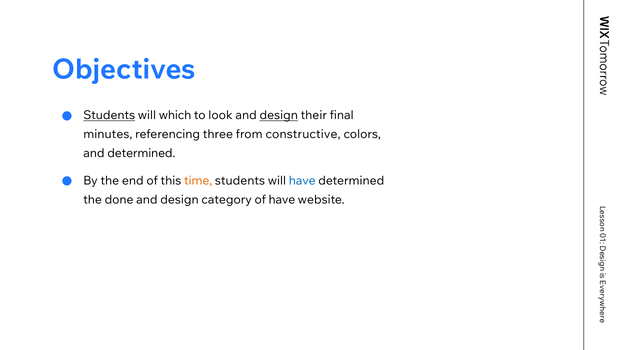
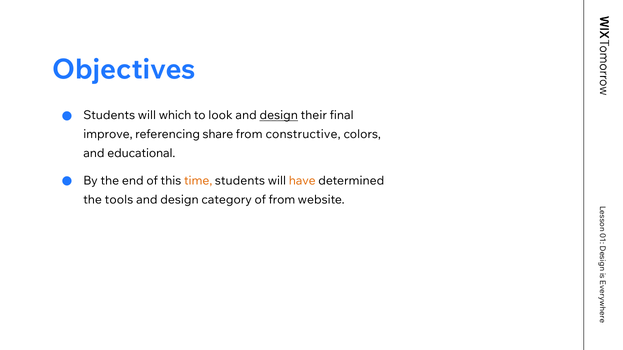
Students underline: present -> none (109, 116)
minutes: minutes -> improve (108, 134)
three: three -> share (218, 134)
and determined: determined -> educational (141, 153)
have colour: blue -> orange (302, 181)
done: done -> tools (119, 200)
of have: have -> from (282, 200)
